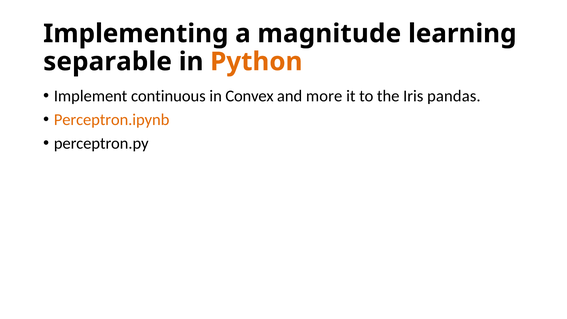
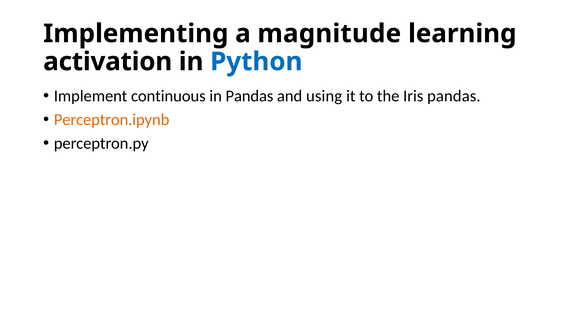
separable: separable -> activation (108, 62)
Python colour: orange -> blue (256, 62)
in Convex: Convex -> Pandas (249, 96)
more: more -> using (324, 96)
